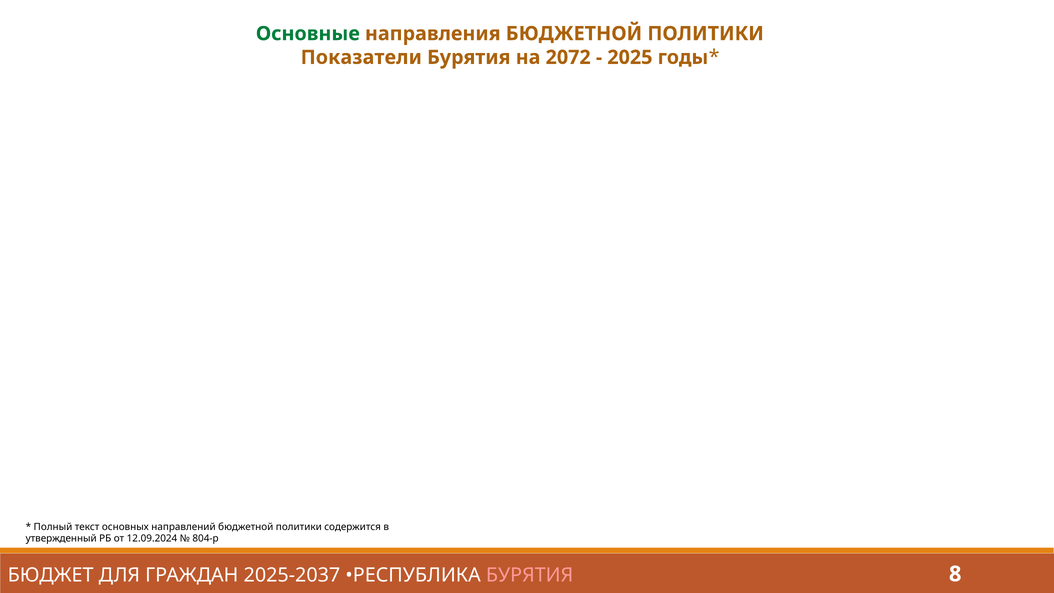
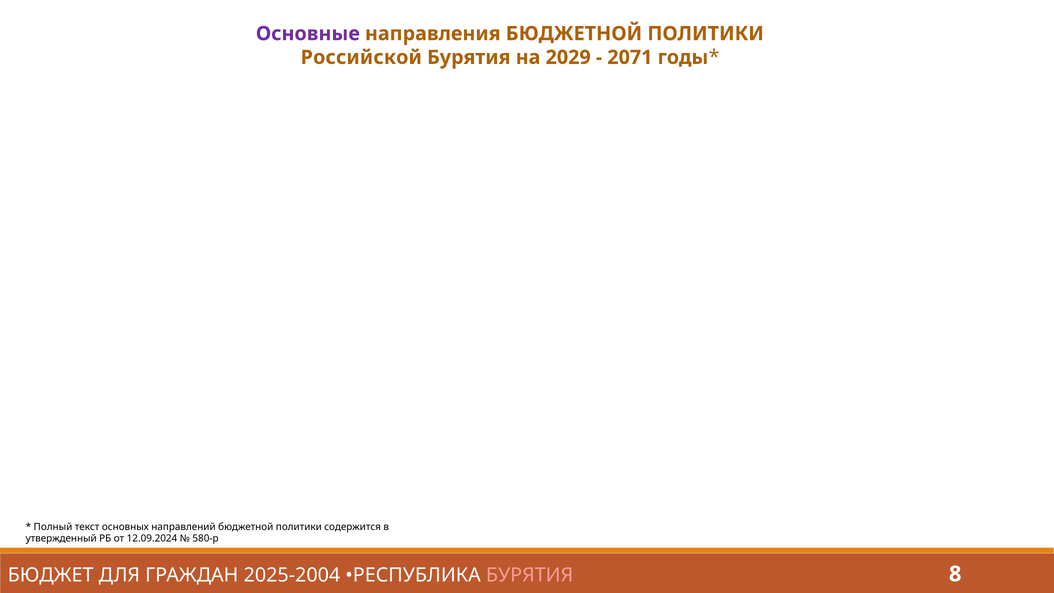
Основные colour: green -> purple (308, 34)
Показатели: Показатели -> Российской (361, 57)
2072: 2072 -> 2029 (568, 57)
2025: 2025 -> 2071 (630, 57)
804-р: 804-р -> 580-р (206, 539)
2025-2037: 2025-2037 -> 2025-2004 (292, 575)
